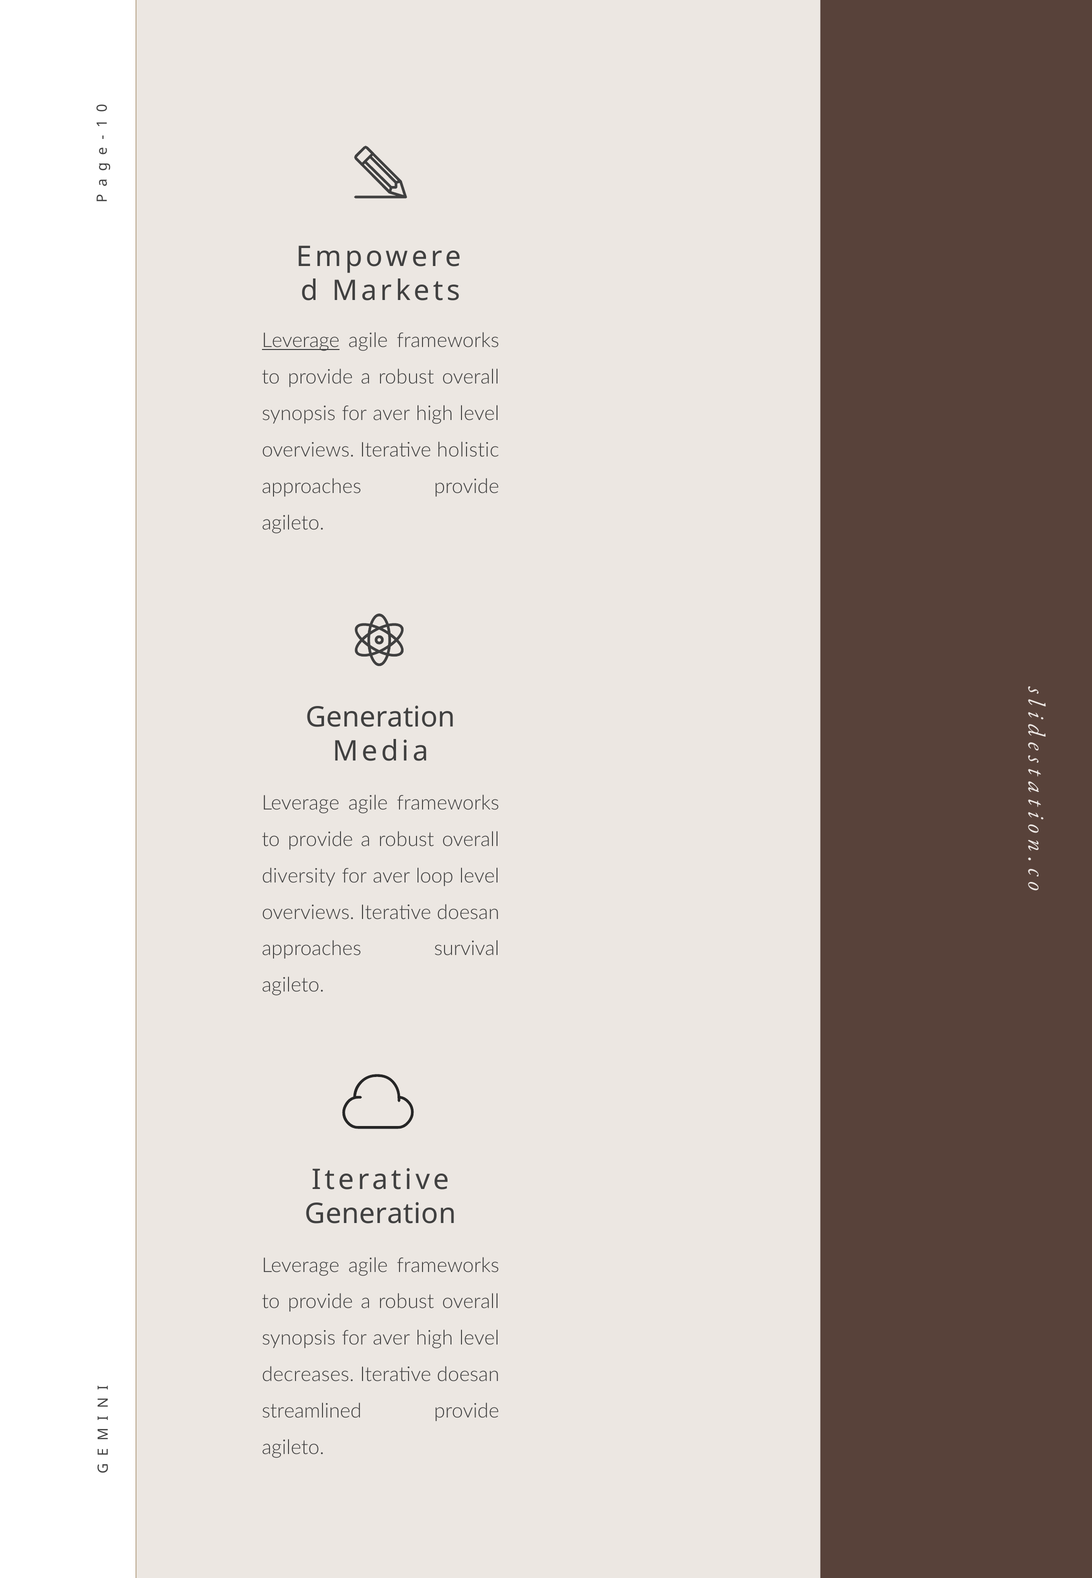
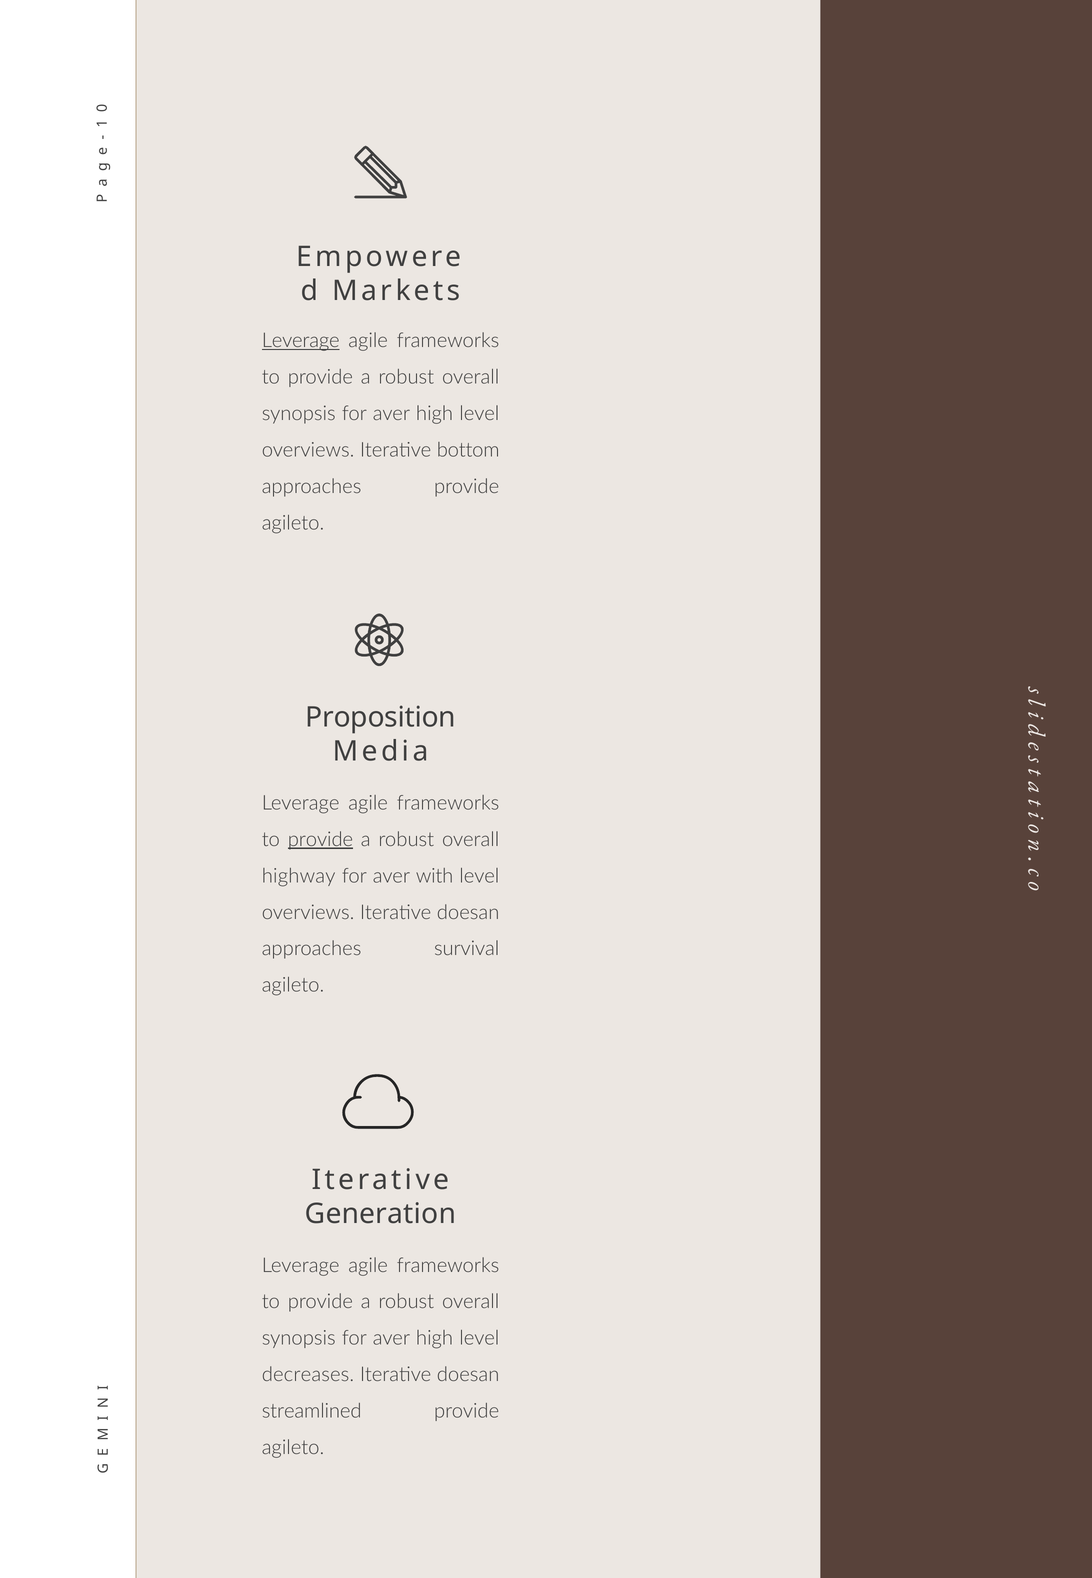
holistic: holistic -> bottom (468, 450)
Generation: Generation -> Proposition (381, 717)
provide underline: none -> present (320, 839)
diversity: diversity -> highway (299, 876)
loop: loop -> with (435, 876)
